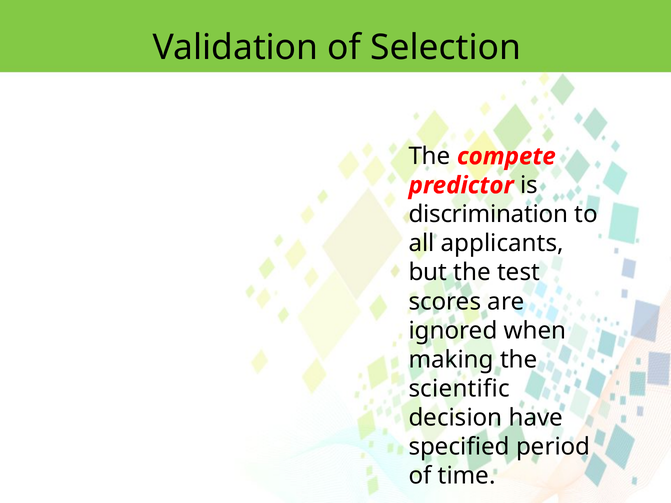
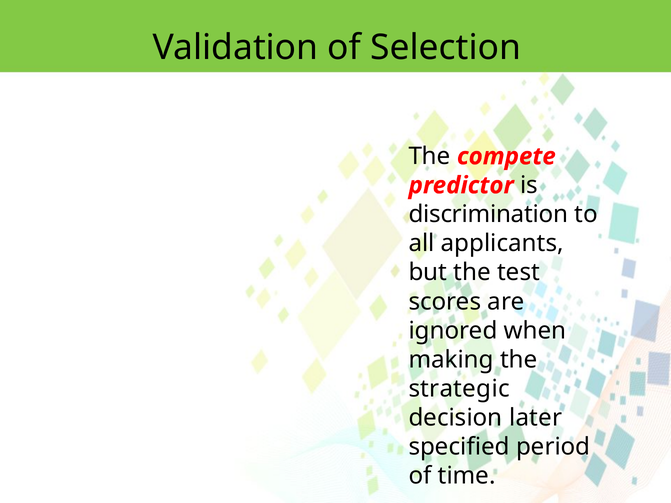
scientific: scientific -> strategic (459, 389)
have: have -> later (536, 418)
